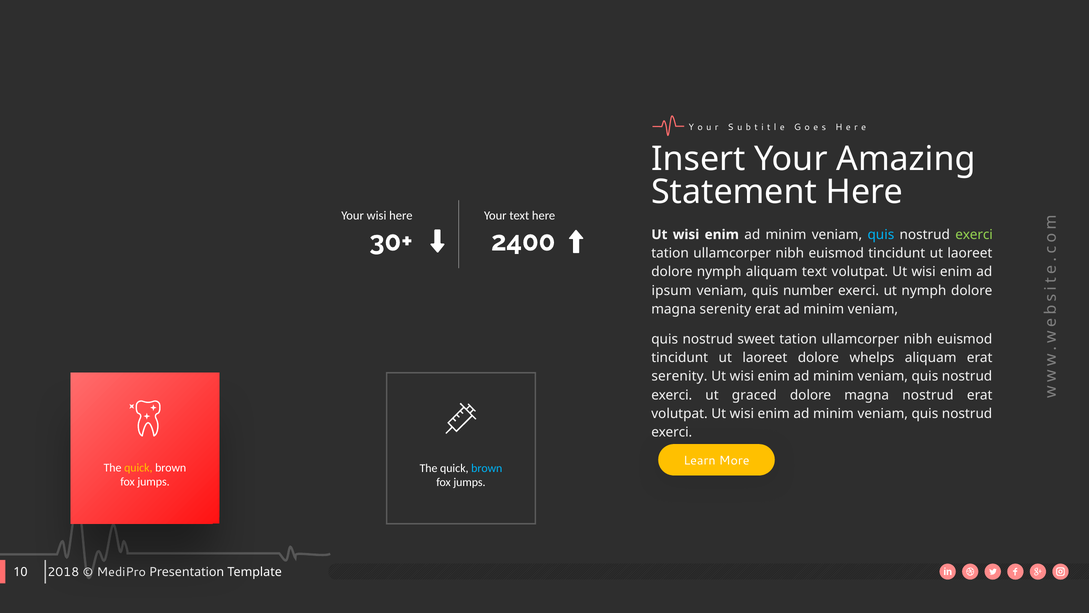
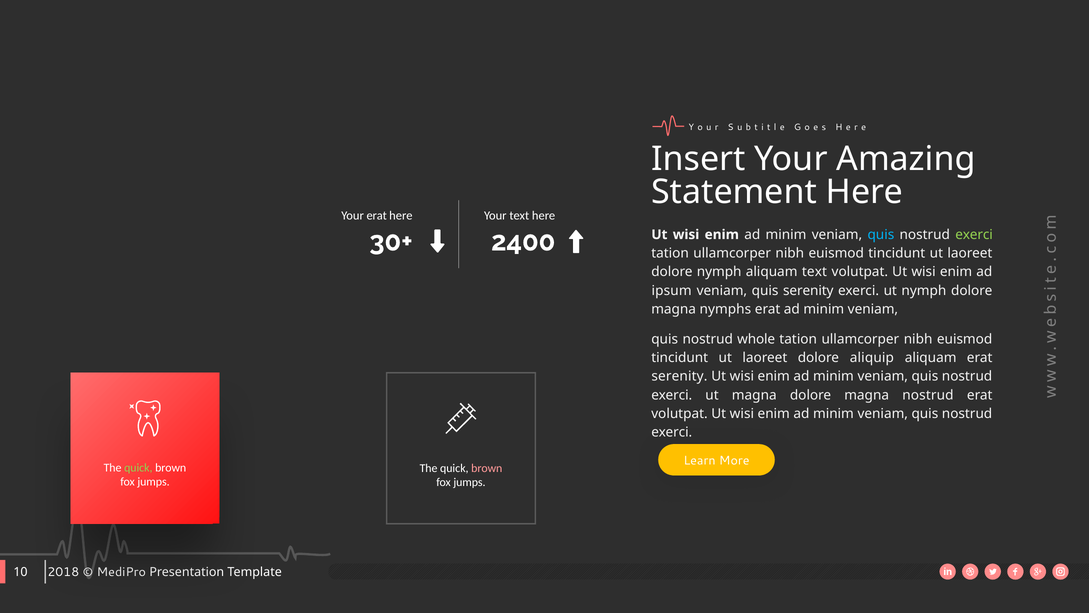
Your wisi: wisi -> erat (377, 215)
quis number: number -> serenity (808, 290)
magna serenity: serenity -> nymphs (725, 309)
sweet: sweet -> whole (756, 339)
whelps: whelps -> aliquip (872, 358)
ut graced: graced -> magna (754, 395)
quick colour: yellow -> light green (138, 467)
brown colour: light blue -> pink (487, 468)
